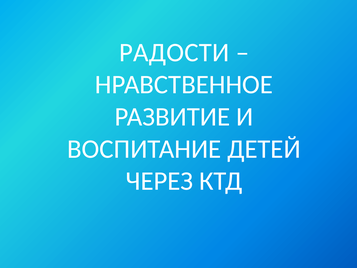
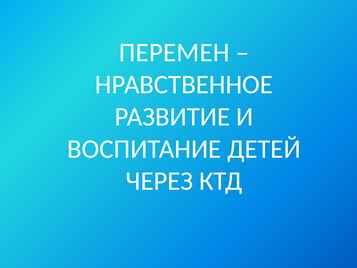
РАДОСТИ: РАДОСТИ -> ПЕРЕМЕН (174, 52)
